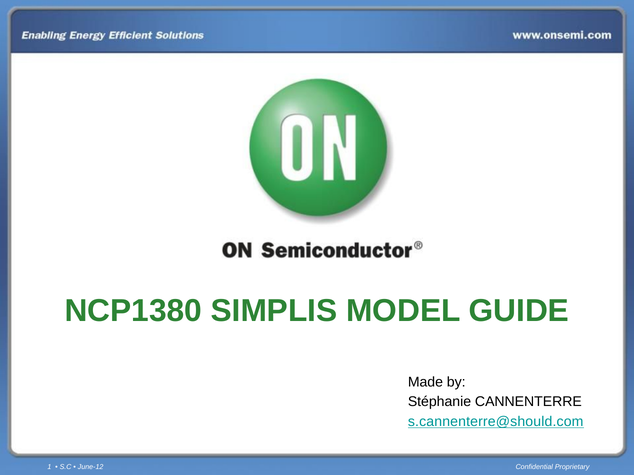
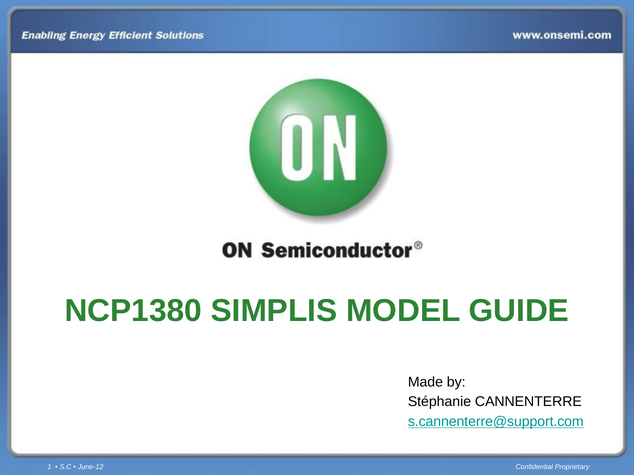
s.cannenterre@should.com: s.cannenterre@should.com -> s.cannenterre@support.com (496, 422)
